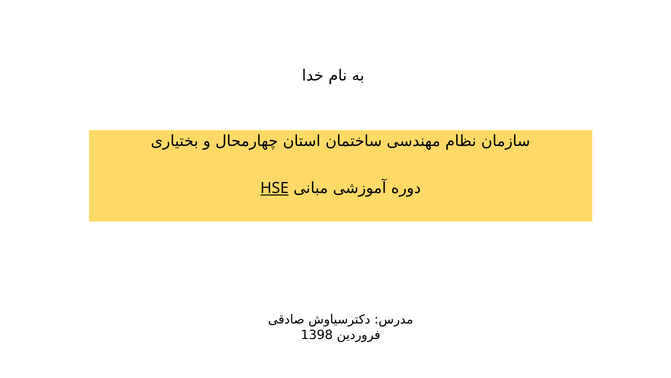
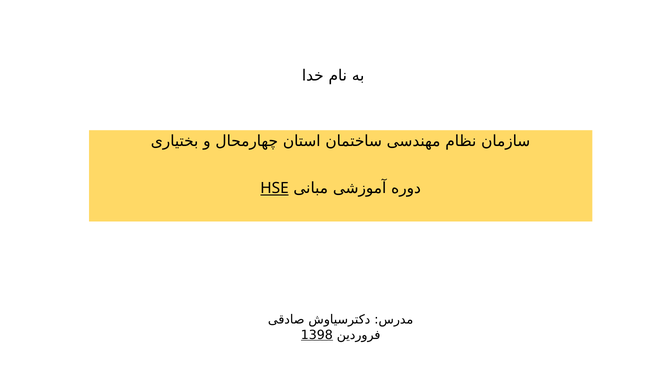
1398 underline: none -> present (317, 334)
